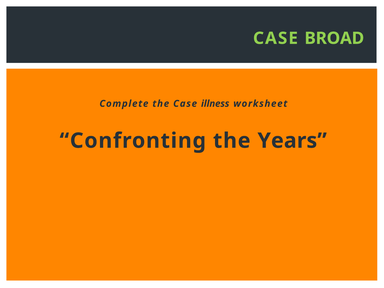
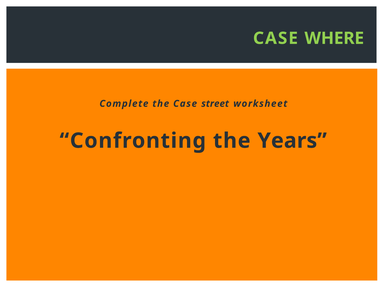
BROAD: BROAD -> WHERE (334, 38)
illness: illness -> street (215, 104)
